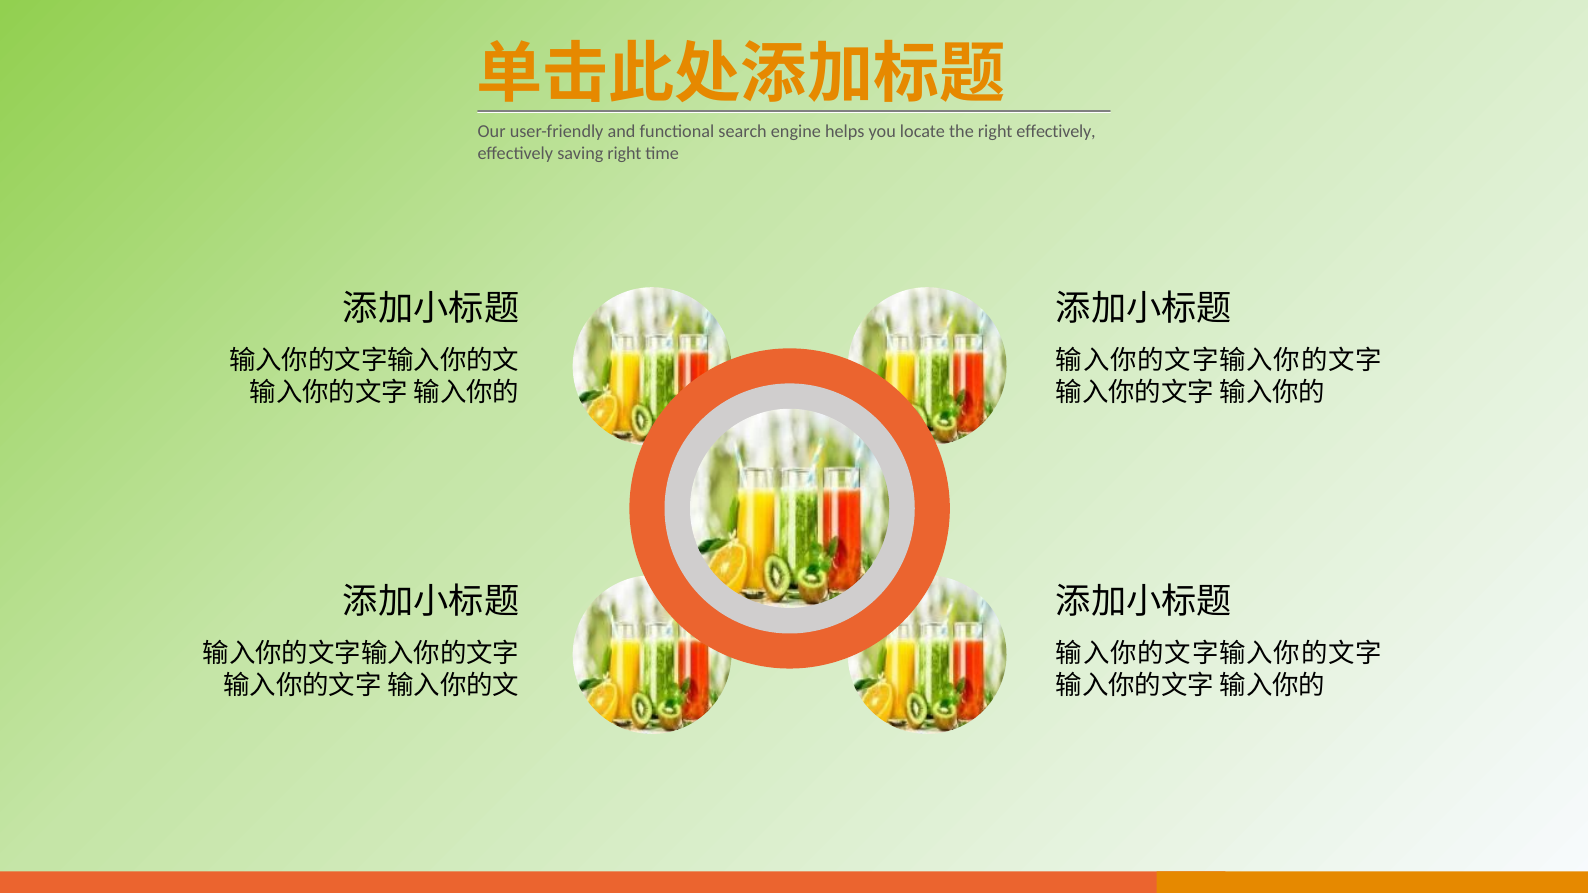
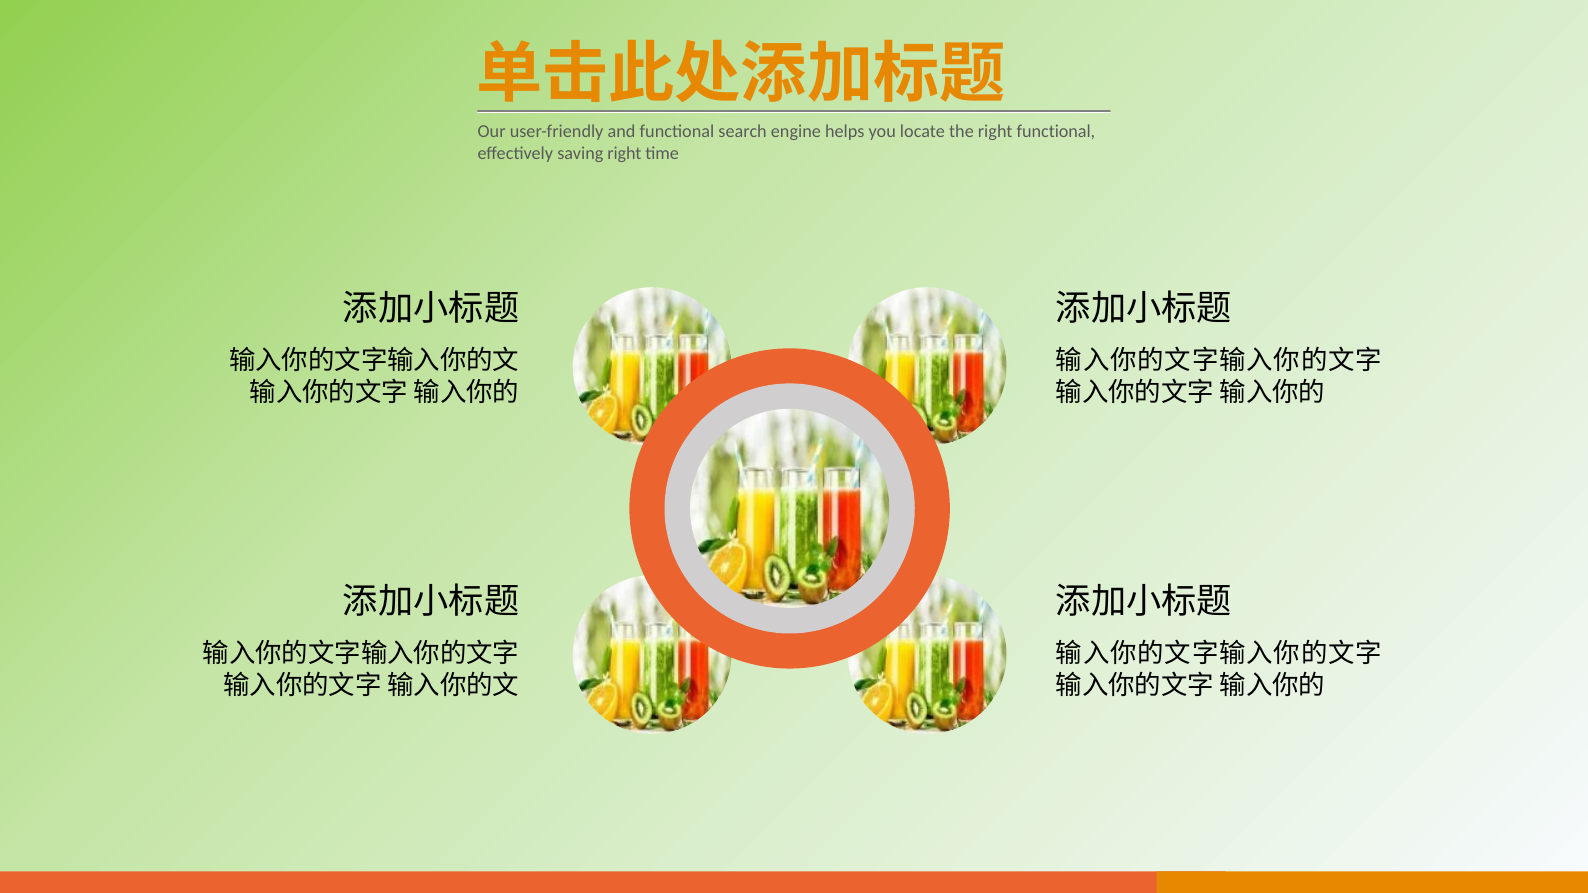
right effectively: effectively -> functional (1056, 131)
